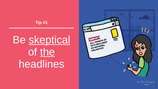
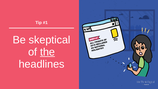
skeptical underline: present -> none (50, 40)
